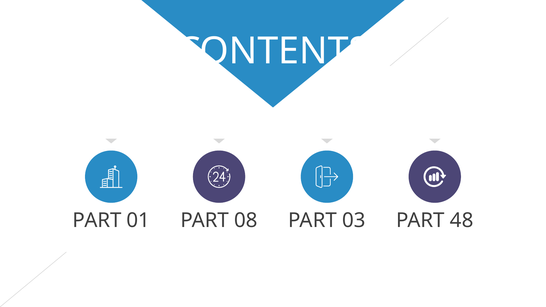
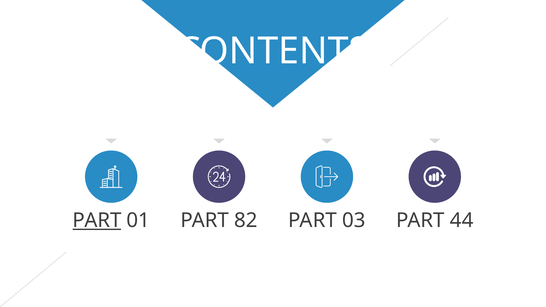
PART underline: none -> present (97, 221)
08: 08 -> 82 (246, 221)
48: 48 -> 44 (462, 221)
